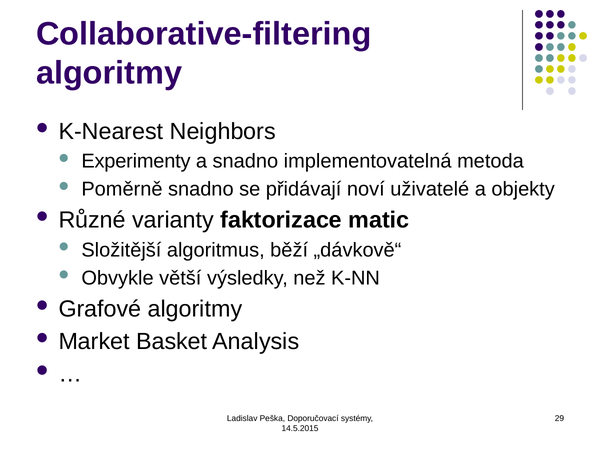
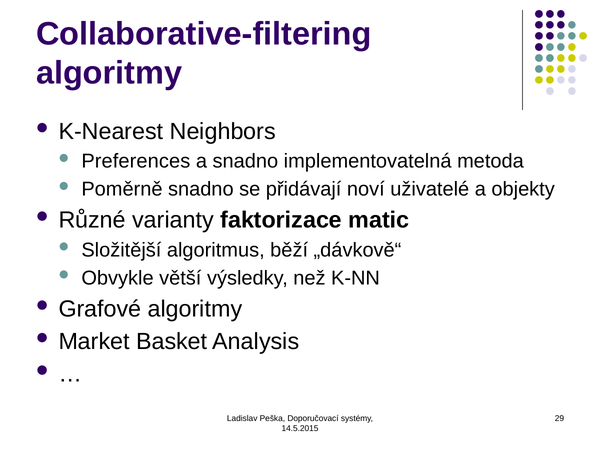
Experimenty: Experimenty -> Preferences (136, 161)
